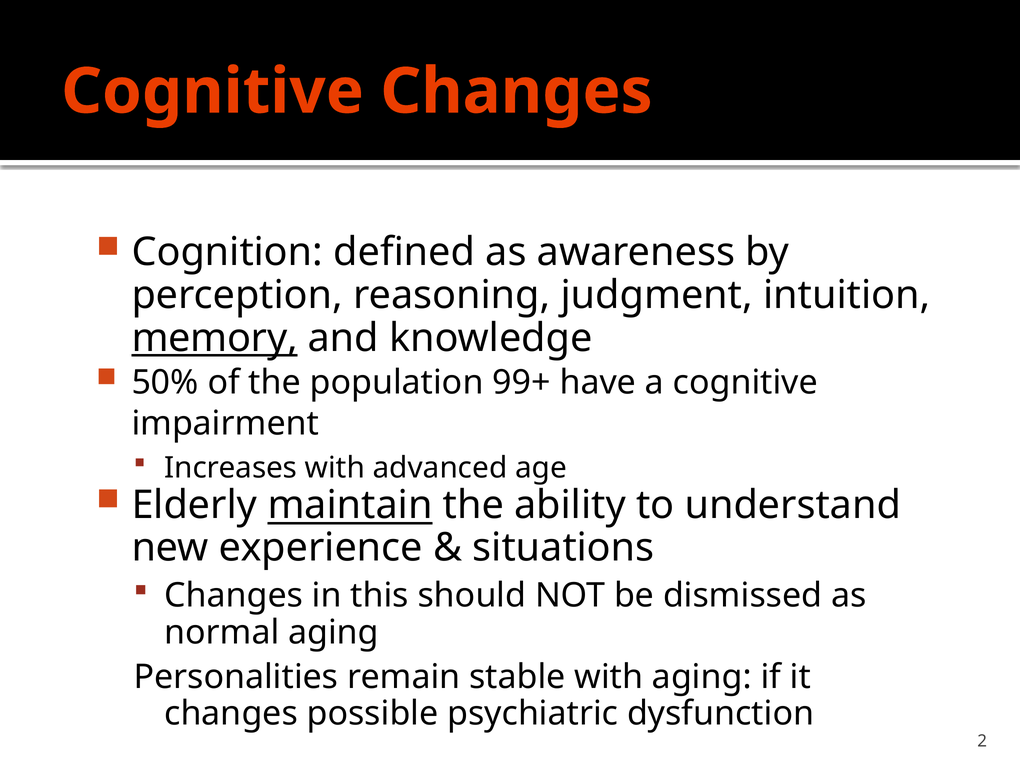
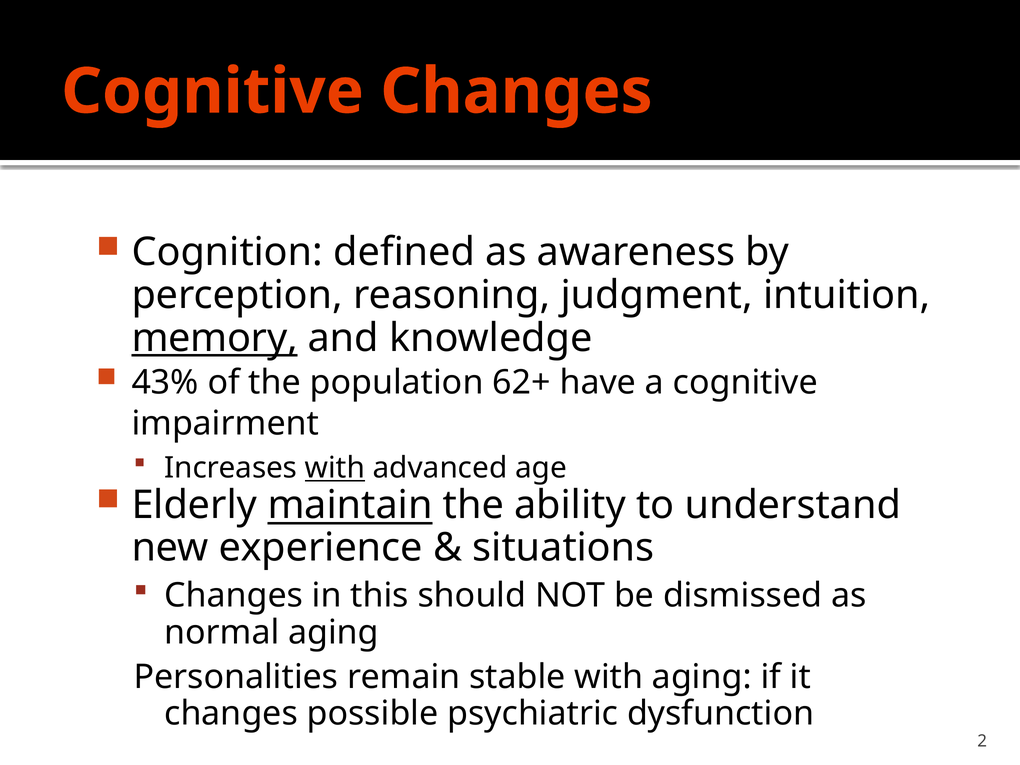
50%: 50% -> 43% (165, 383)
99+: 99+ -> 62+ (522, 383)
with underline: none -> present (335, 468)
